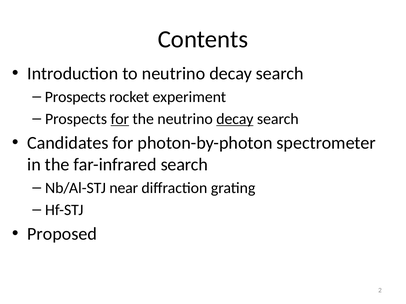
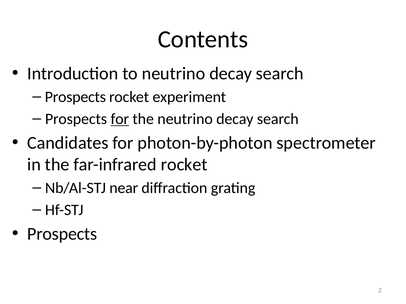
decay underline: present -> none (235, 119)
far-infrared search: search -> rocket (184, 165)
Proposed: Proposed -> Prospects (62, 234)
